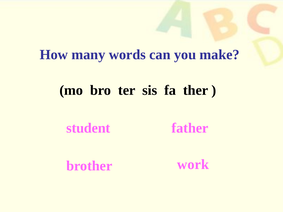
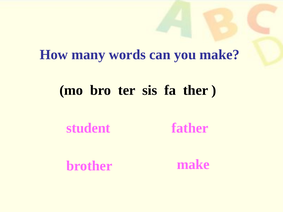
brother work: work -> make (193, 165)
